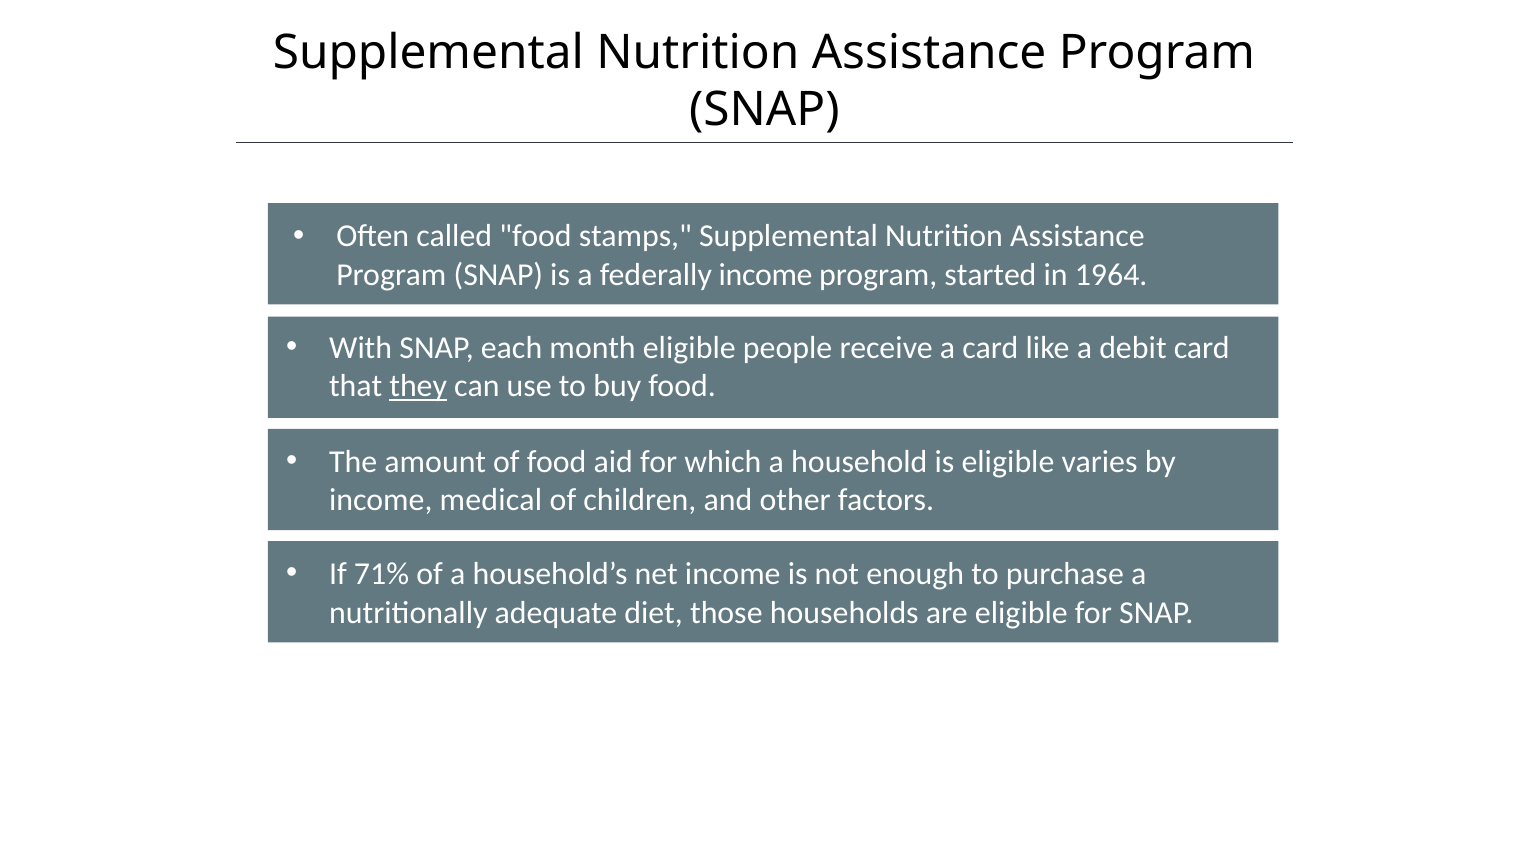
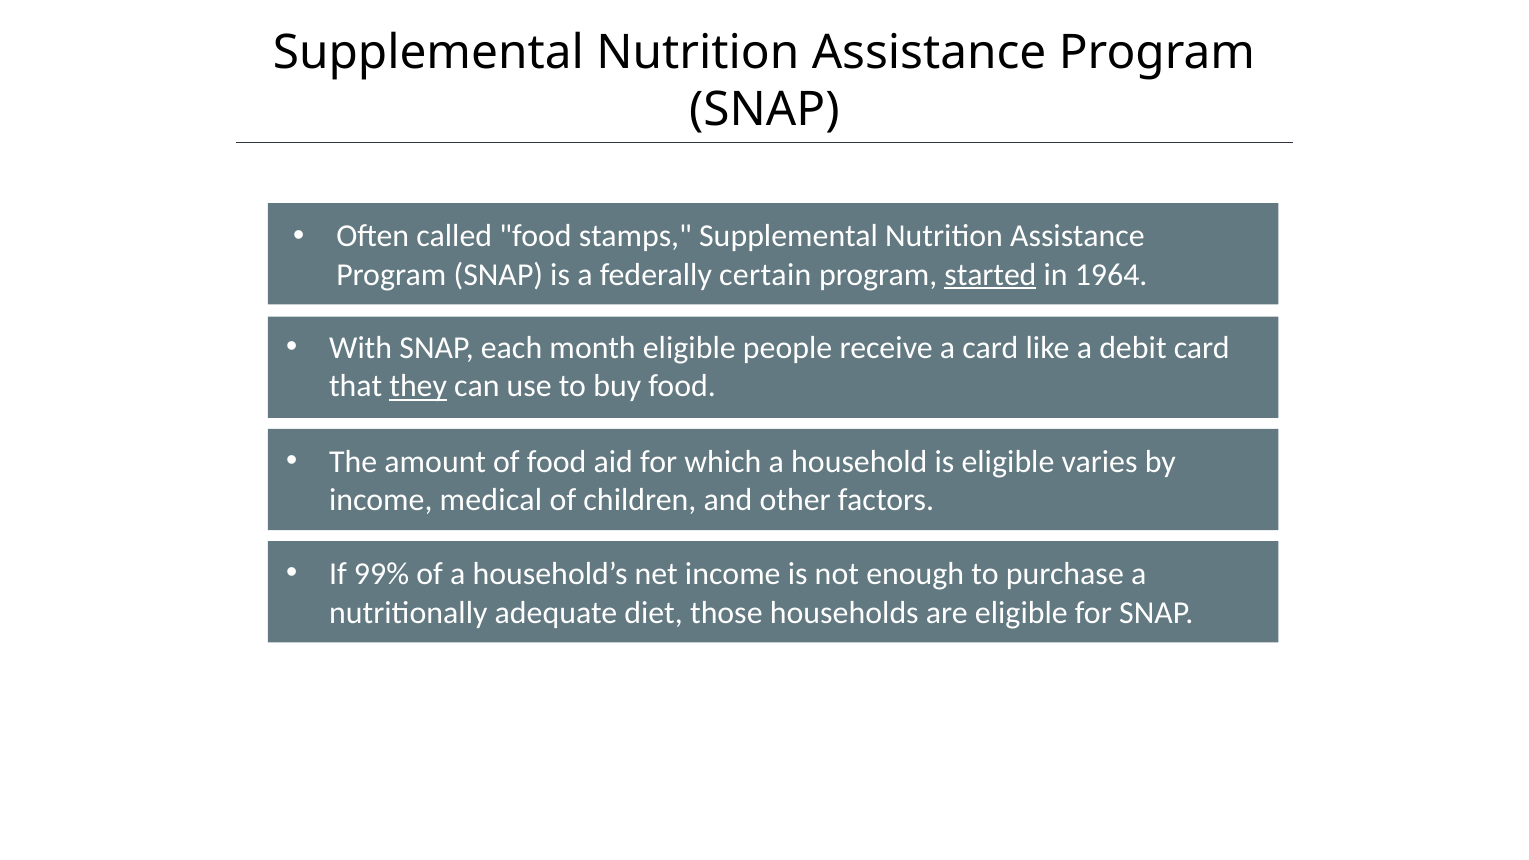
federally income: income -> certain (765, 275)
started underline: none -> present (990, 275)
71%: 71% -> 99% (382, 574)
